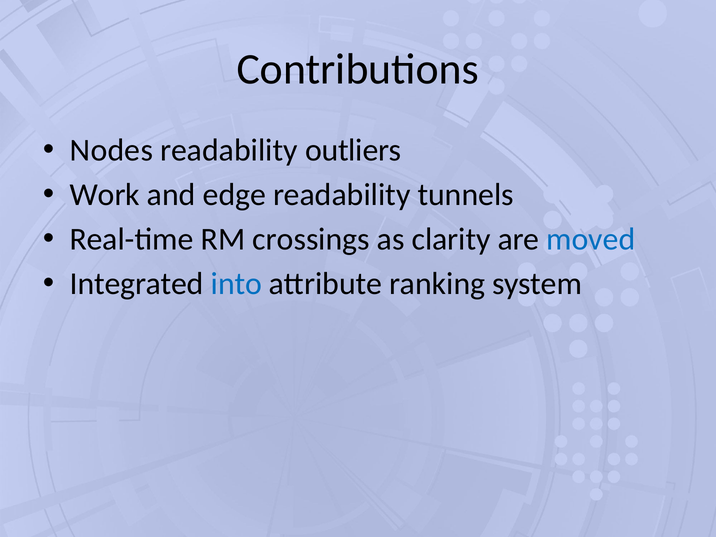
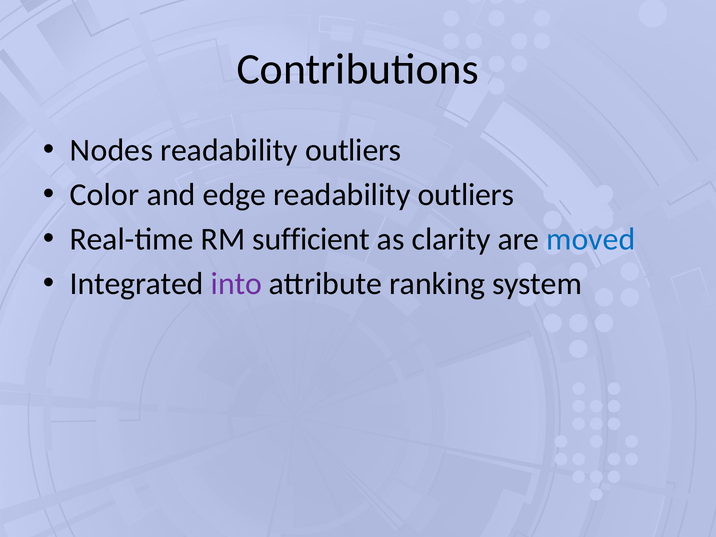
Work: Work -> Color (105, 195)
edge readability tunnels: tunnels -> outliers (466, 195)
crossings: crossings -> sufficient (311, 239)
into colour: blue -> purple (236, 284)
